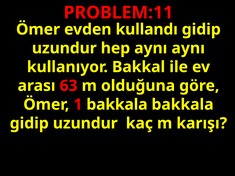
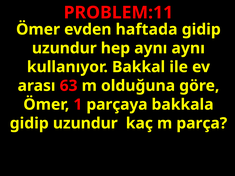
kullandı: kullandı -> haftada (147, 29)
1 bakkala: bakkala -> parçaya (117, 105)
karışı: karışı -> parça (202, 123)
